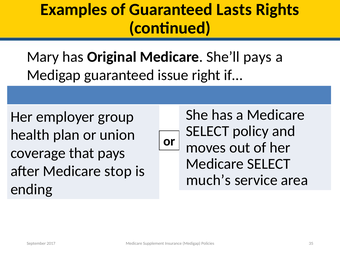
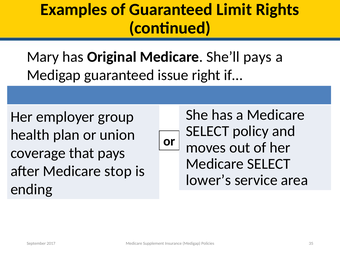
Lasts: Lasts -> Limit (234, 10)
much’s: much’s -> lower’s (208, 180)
